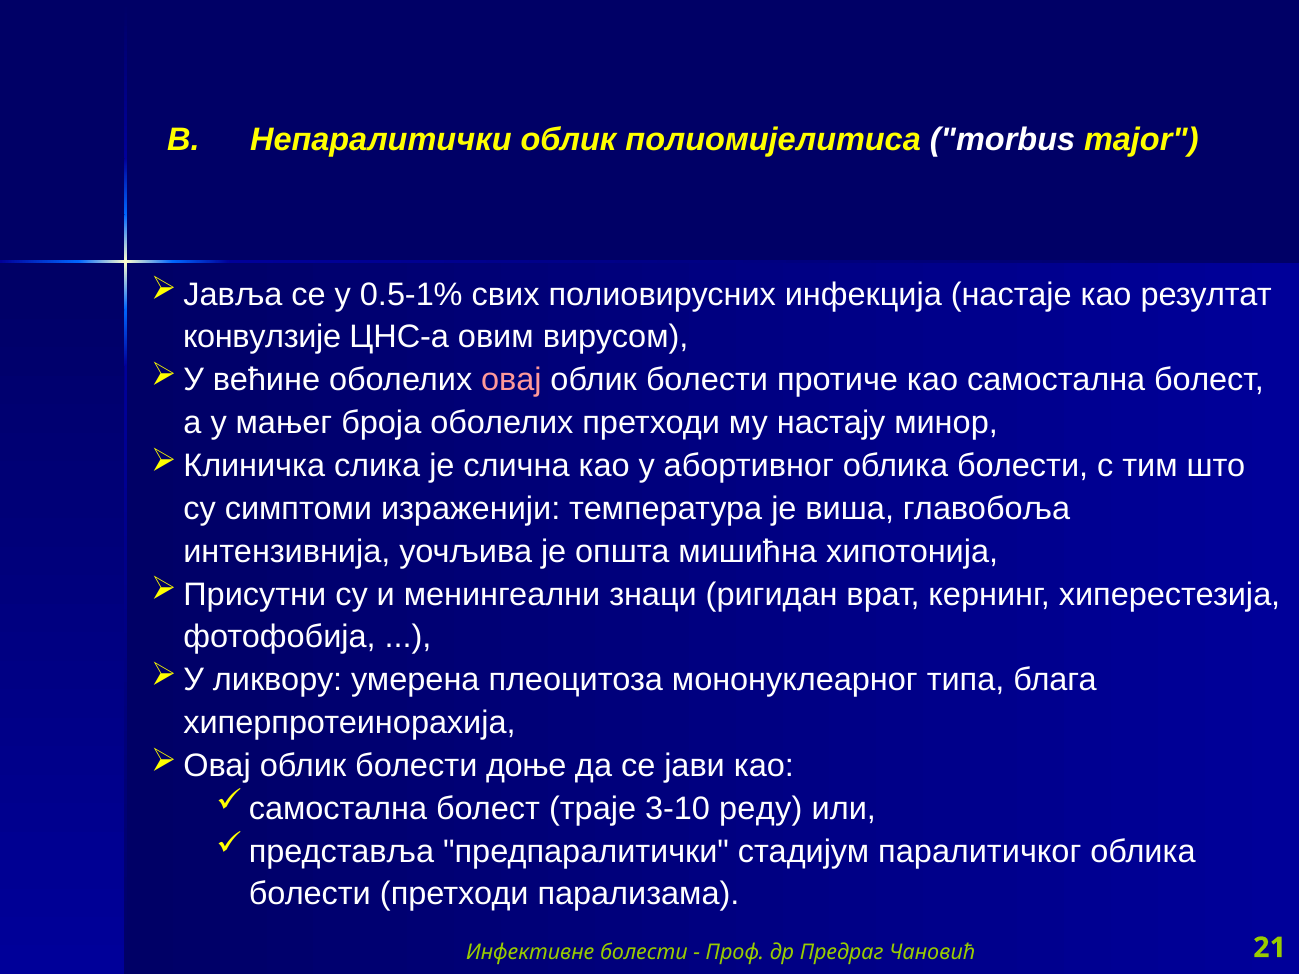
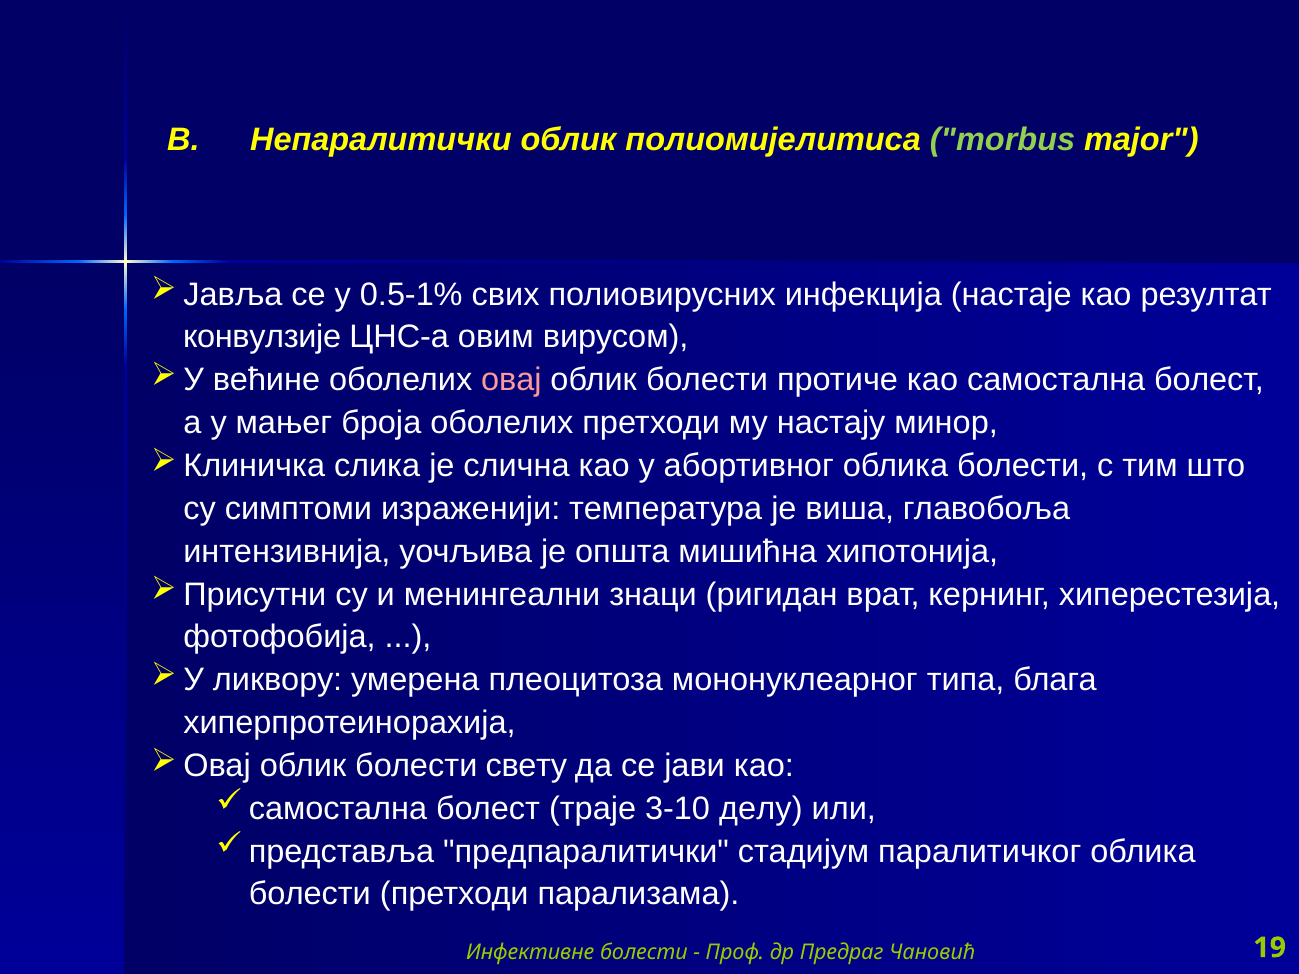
morbus colour: white -> light green (1003, 140)
доње: доње -> свету (526, 766)
реду: реду -> делу (761, 809)
21: 21 -> 19 (1270, 948)
